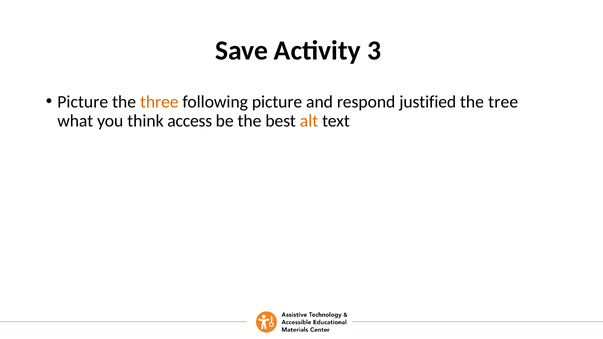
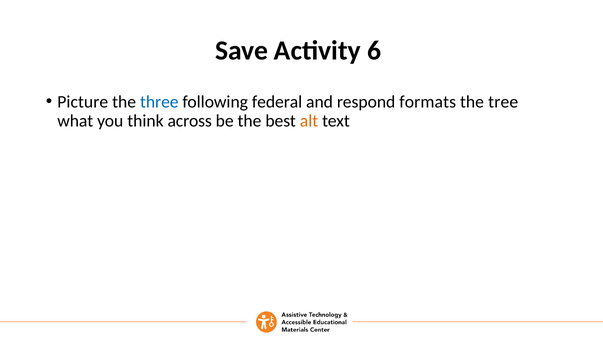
3: 3 -> 6 (374, 51)
three colour: orange -> blue (159, 102)
following picture: picture -> federal (277, 102)
justified: justified -> formats (428, 102)
access: access -> across (190, 121)
